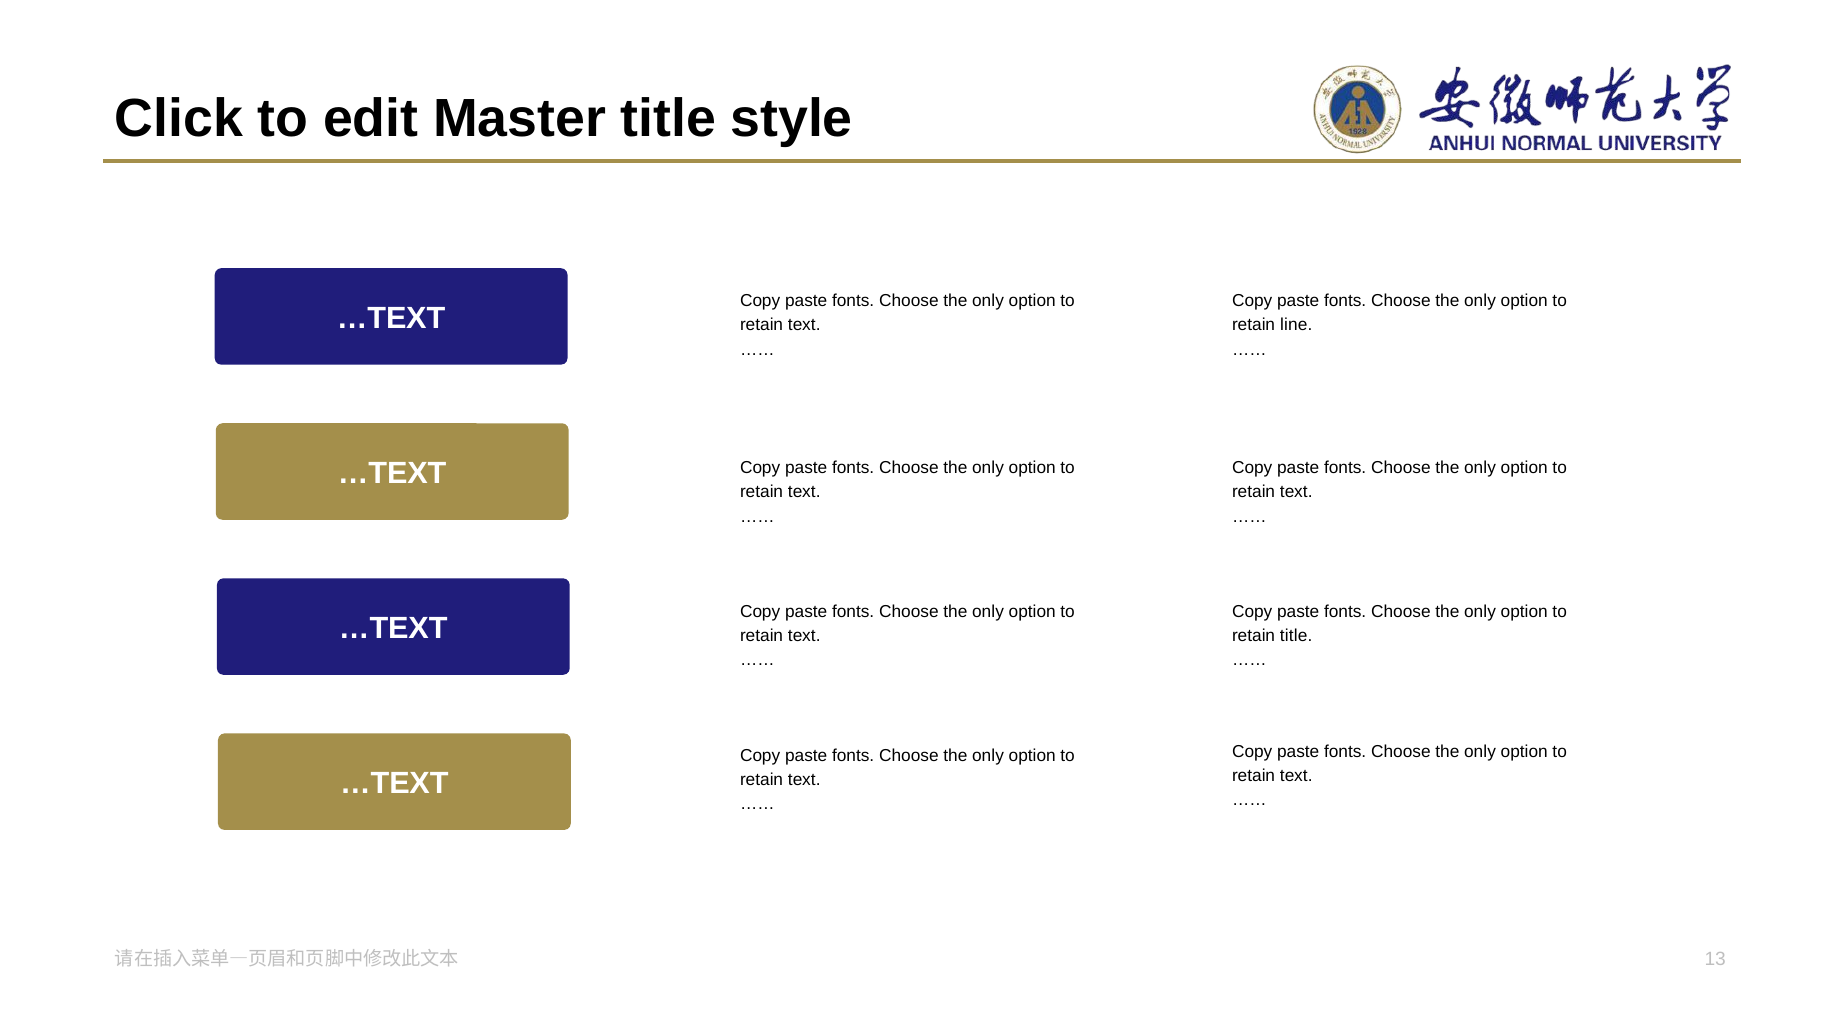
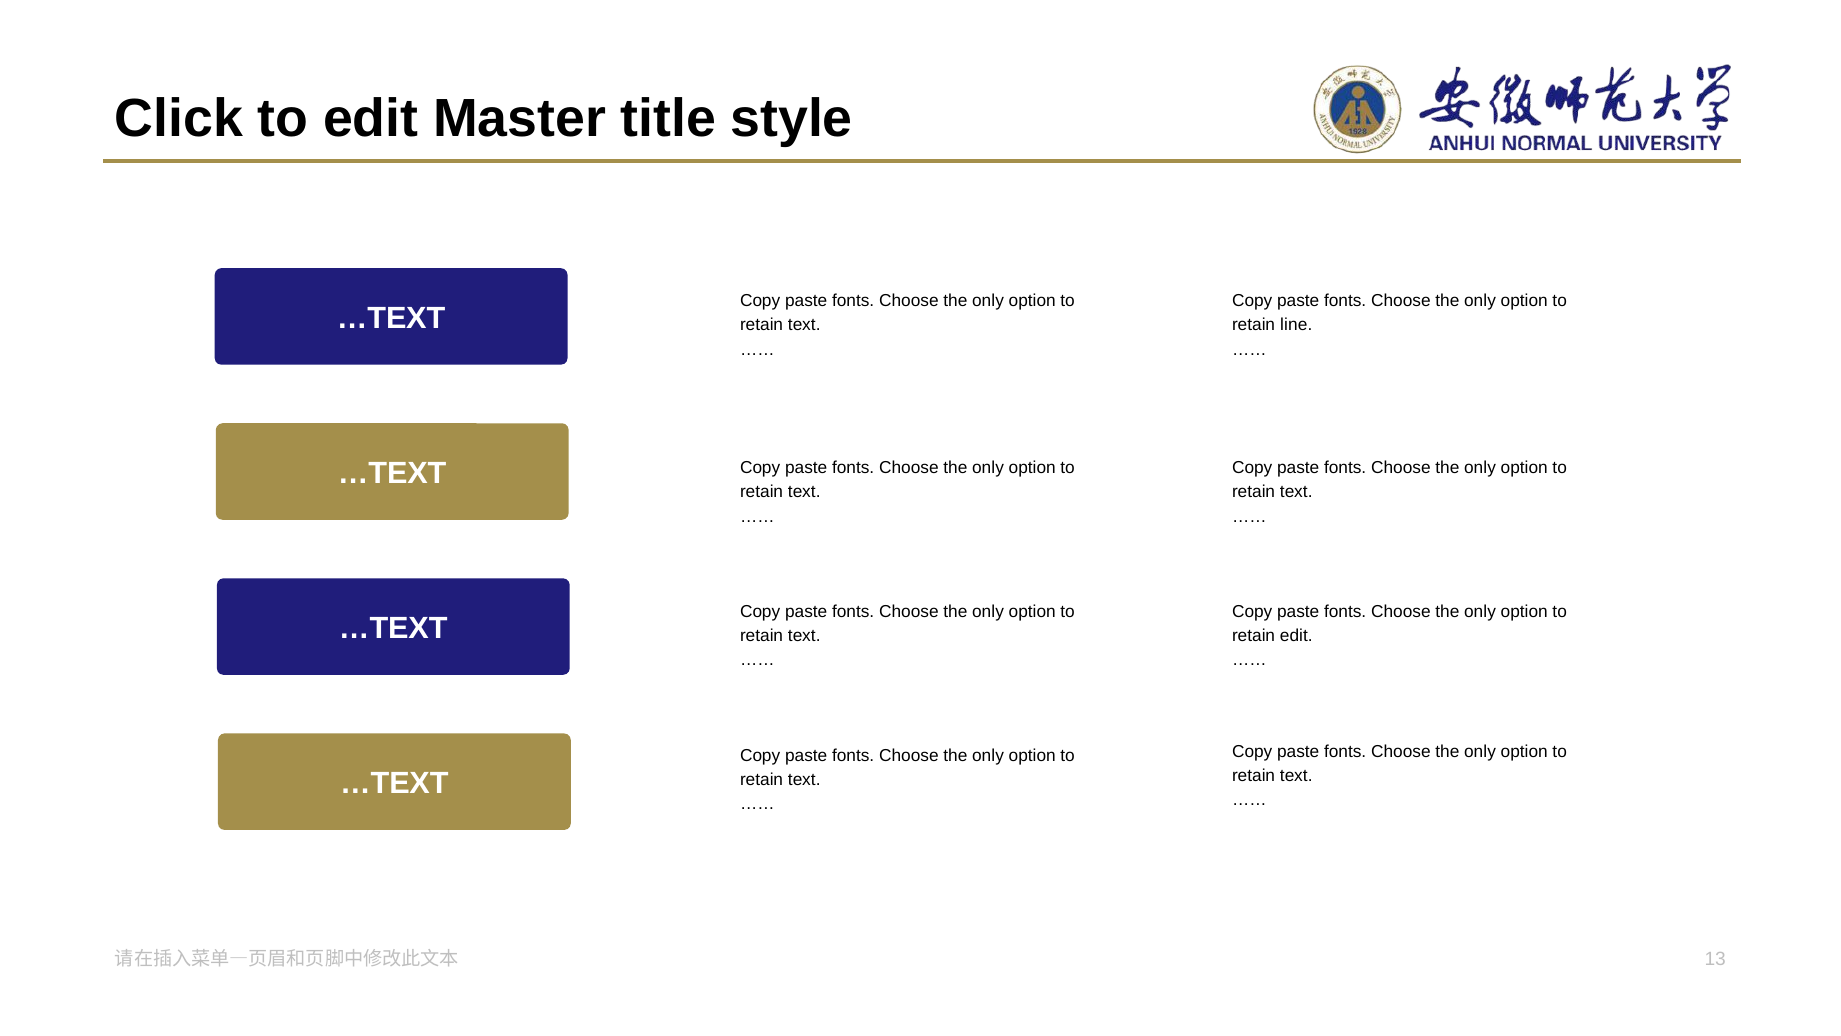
retain title: title -> edit (1296, 636)
